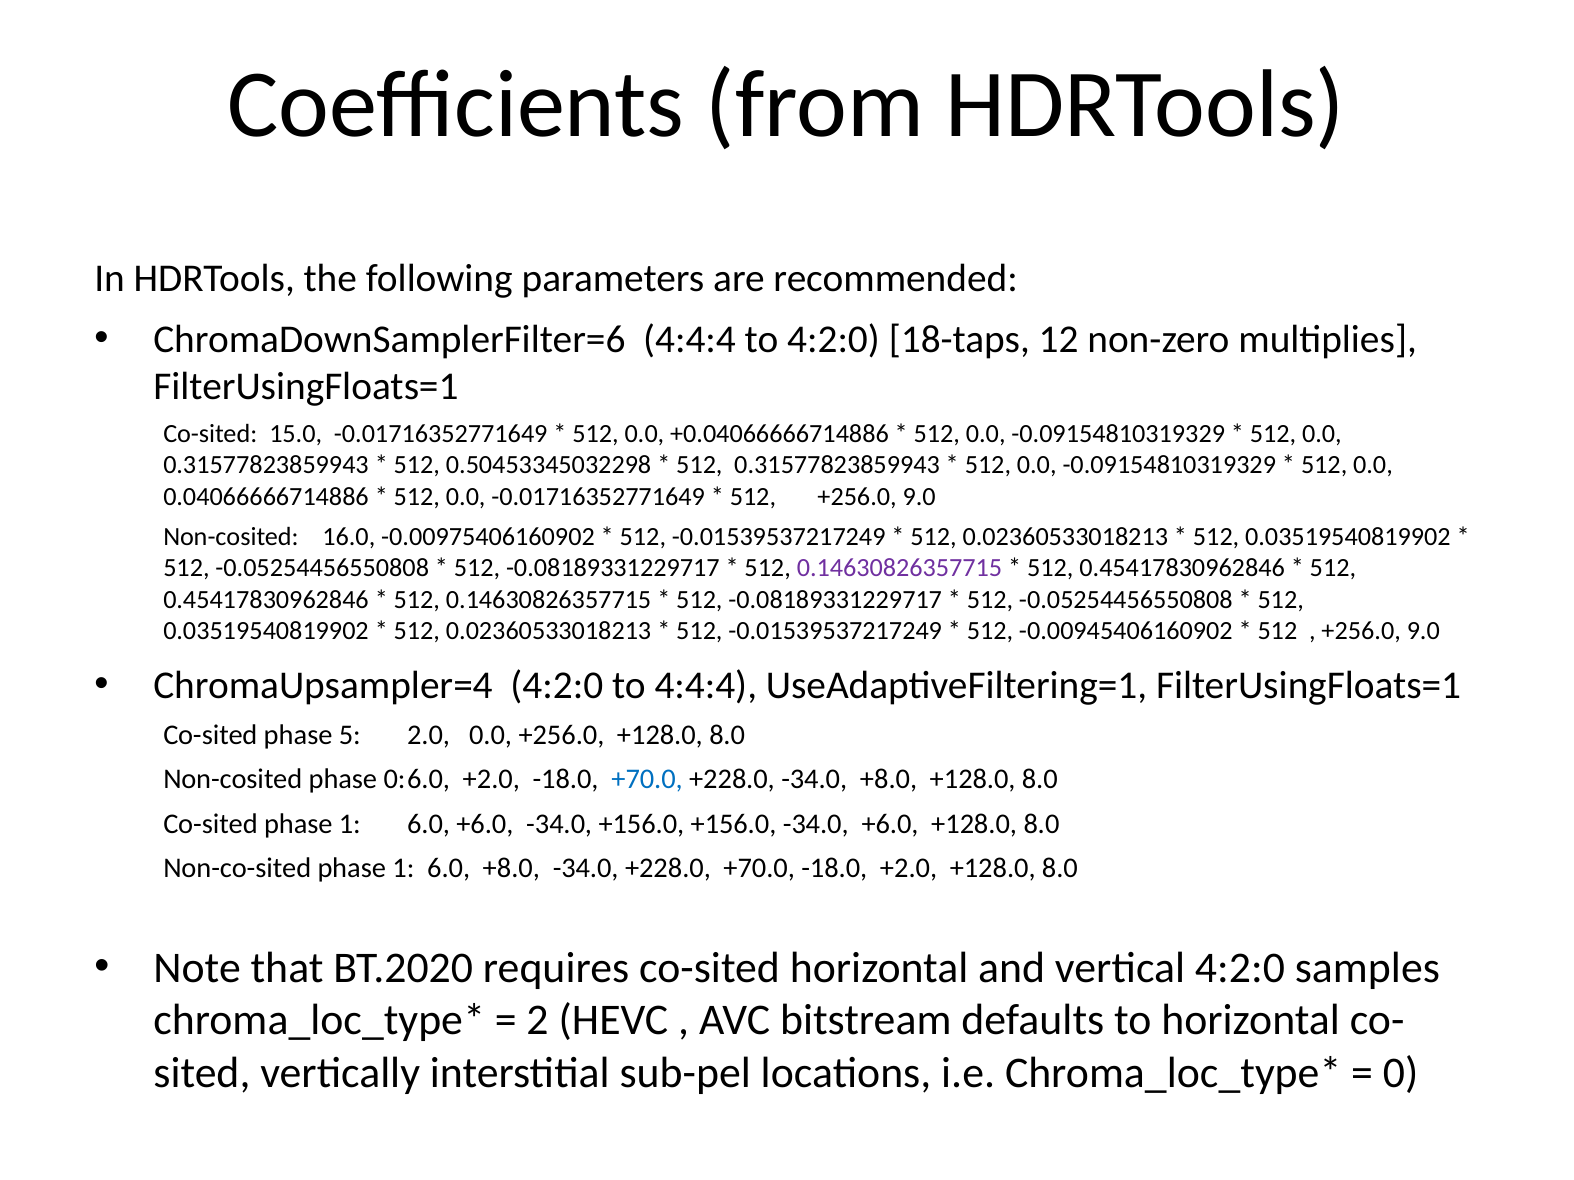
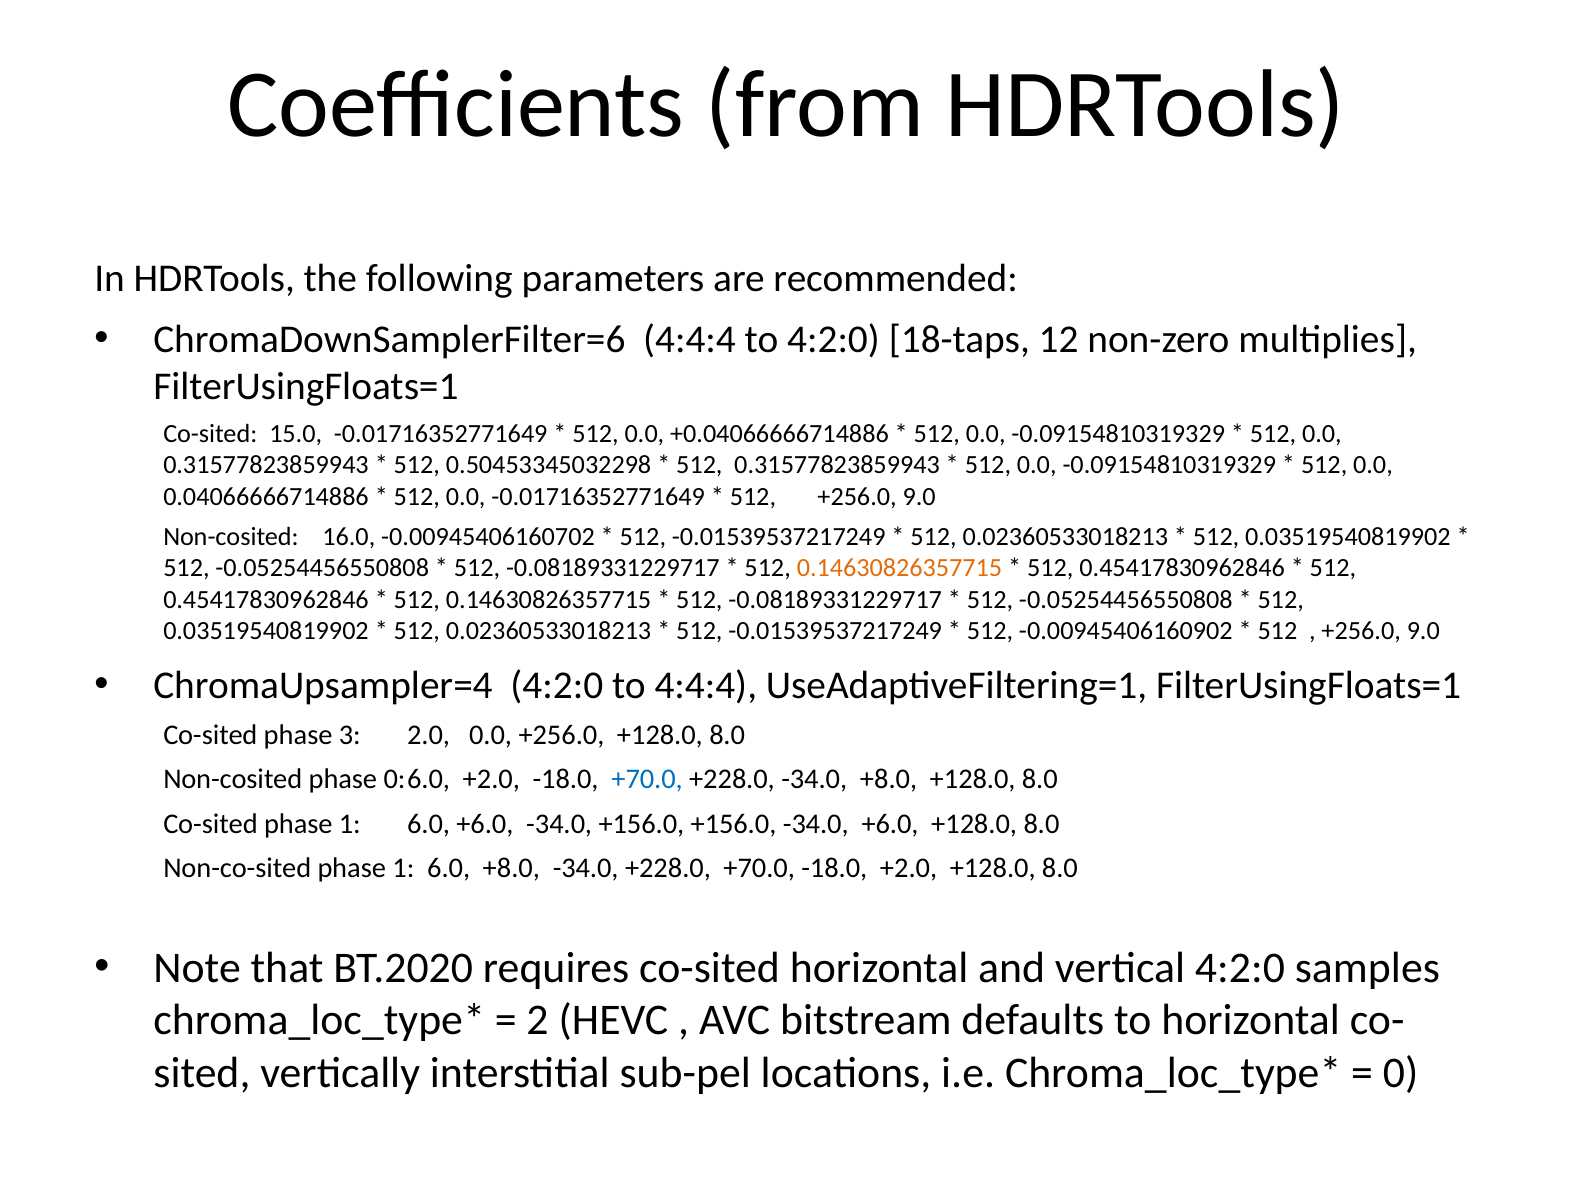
-0.00975406160902: -0.00975406160902 -> -0.00945406160702 (488, 537)
0.14630826357715 colour: purple -> orange (899, 569)
5: 5 -> 3 (350, 736)
